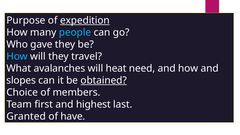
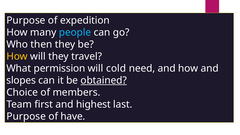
expedition underline: present -> none (85, 20)
gave: gave -> then (41, 44)
How colour: light blue -> yellow (17, 56)
avalanches: avalanches -> permission (59, 68)
heat: heat -> cold (116, 68)
Granted: Granted -> Purpose (26, 116)
